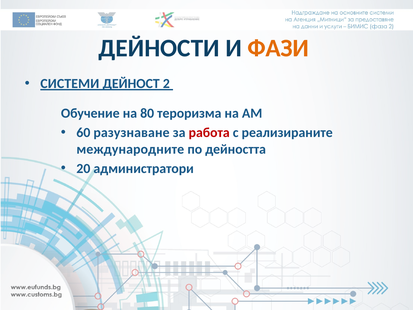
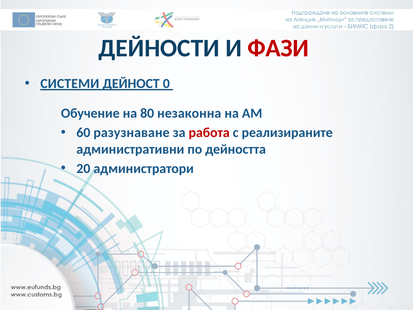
ФАЗИ colour: orange -> red (278, 48)
2: 2 -> 0 (166, 84)
тероризма: тероризма -> незаконна (189, 113)
международните: международните -> административни (130, 149)
